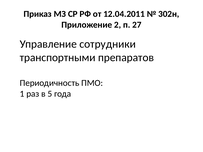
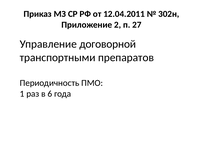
сотрудники: сотрудники -> договорной (108, 44)
5: 5 -> 6 (50, 94)
